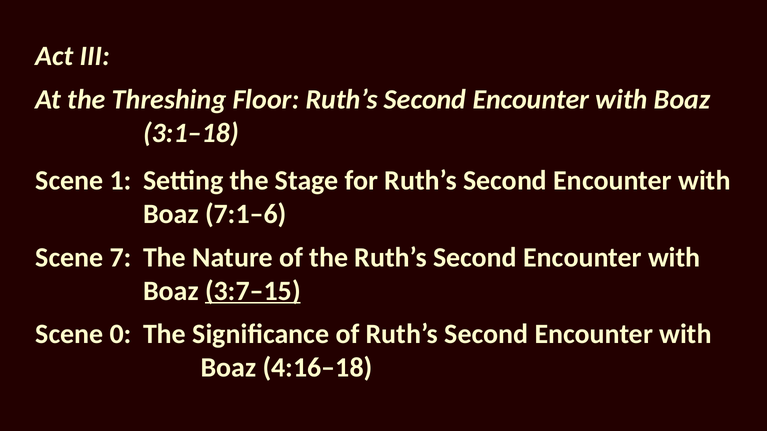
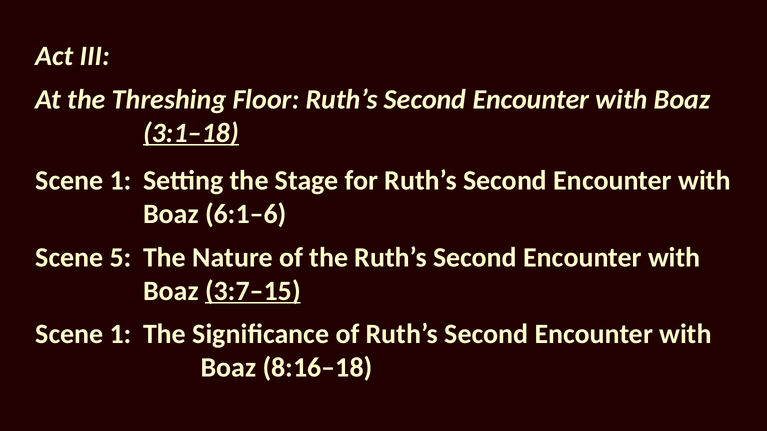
3:1–18 underline: none -> present (191, 133)
7:1–6: 7:1–6 -> 6:1–6 (246, 214)
7: 7 -> 5 (121, 258)
0: 0 -> 1 (121, 334)
4:16–18: 4:16–18 -> 8:16–18 (317, 368)
